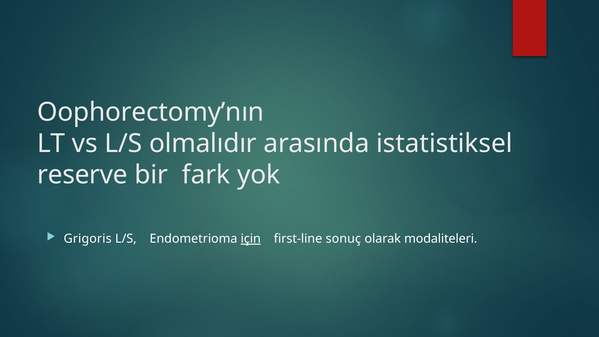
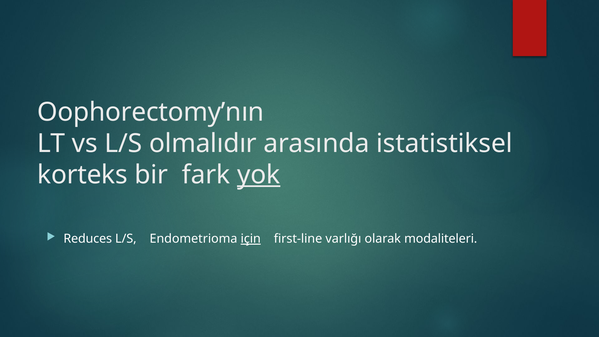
reserve: reserve -> korteks (82, 175)
yok underline: none -> present (259, 175)
Grigoris: Grigoris -> Reduces (88, 239)
sonuç: sonuç -> varlığı (343, 239)
